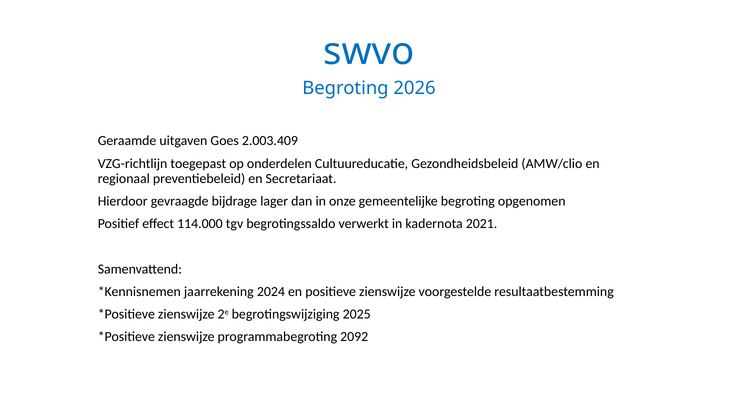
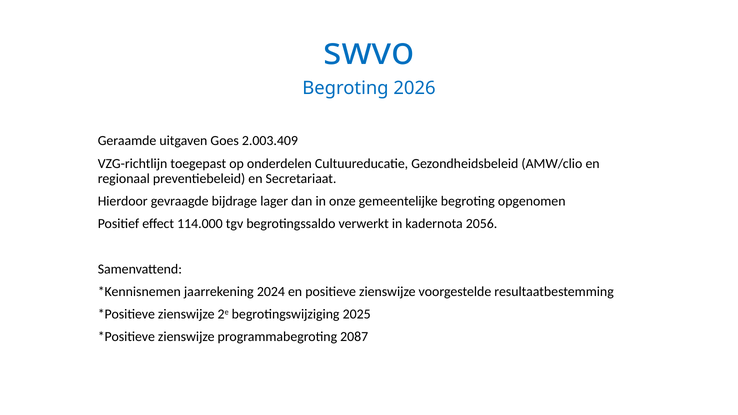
2021: 2021 -> 2056 (482, 224)
2092: 2092 -> 2087 (354, 337)
